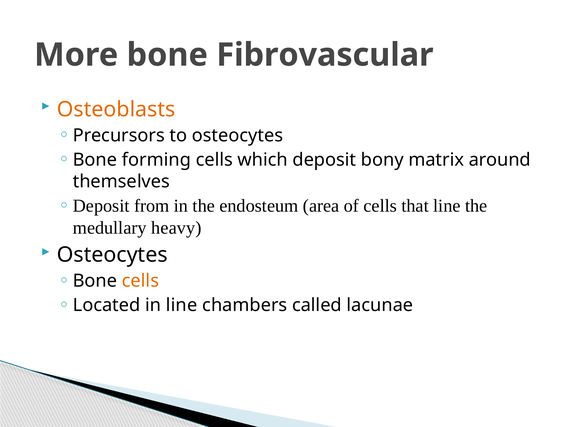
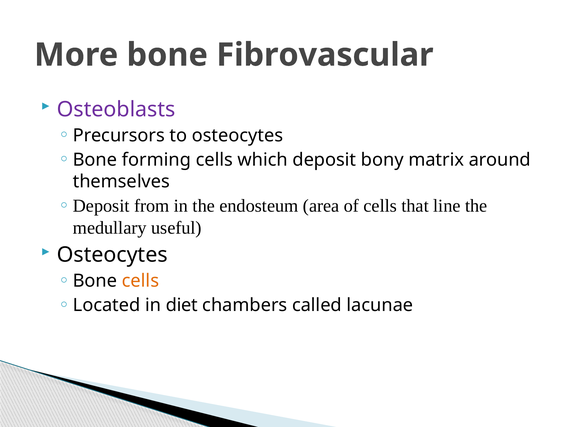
Osteoblasts colour: orange -> purple (116, 109)
heavy: heavy -> useful (176, 228)
in line: line -> diet (182, 306)
